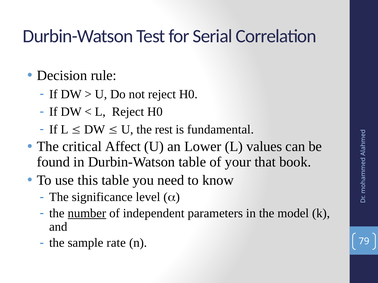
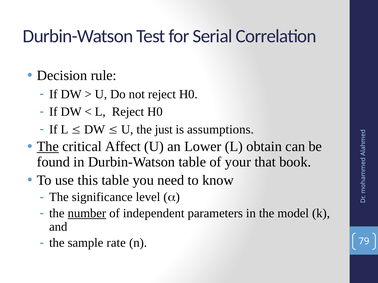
rest: rest -> just (164, 130)
fundamental: fundamental -> assumptions (220, 130)
The underline: none -> present (48, 147)
values: values -> obtain (264, 147)
